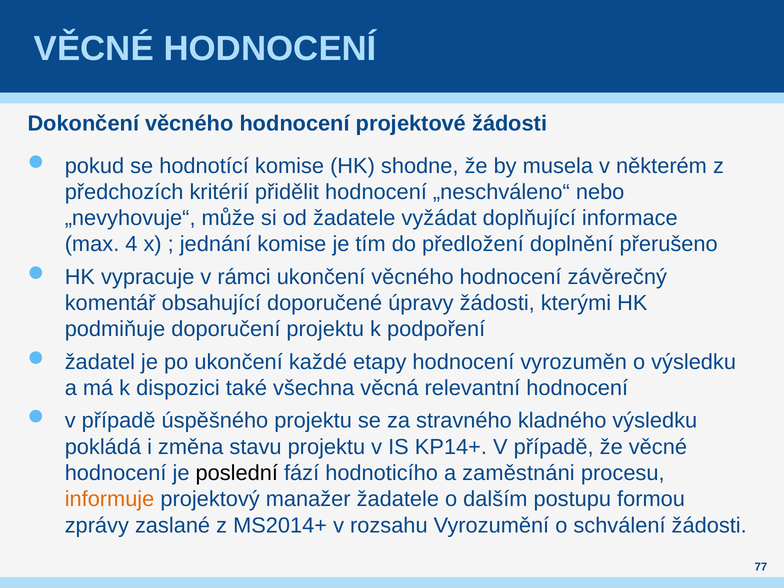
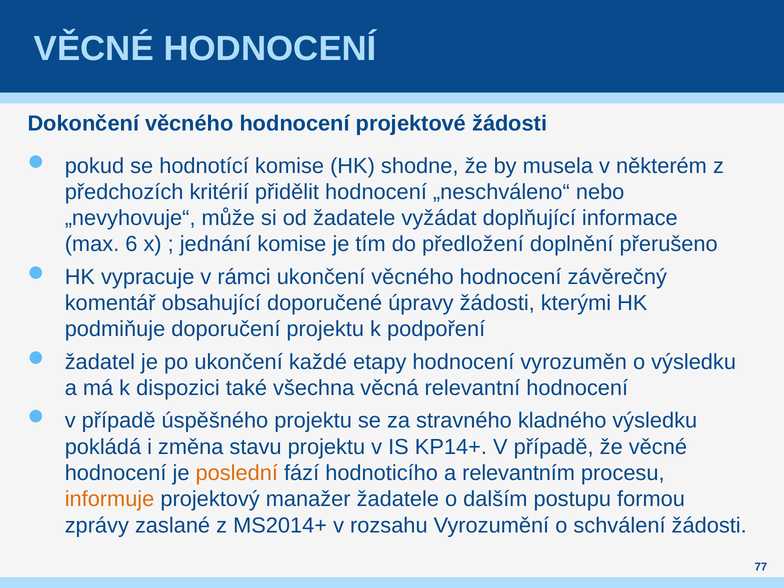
4: 4 -> 6 (131, 244)
poslední colour: black -> orange (237, 473)
zaměstnáni: zaměstnáni -> relevantním (519, 473)
